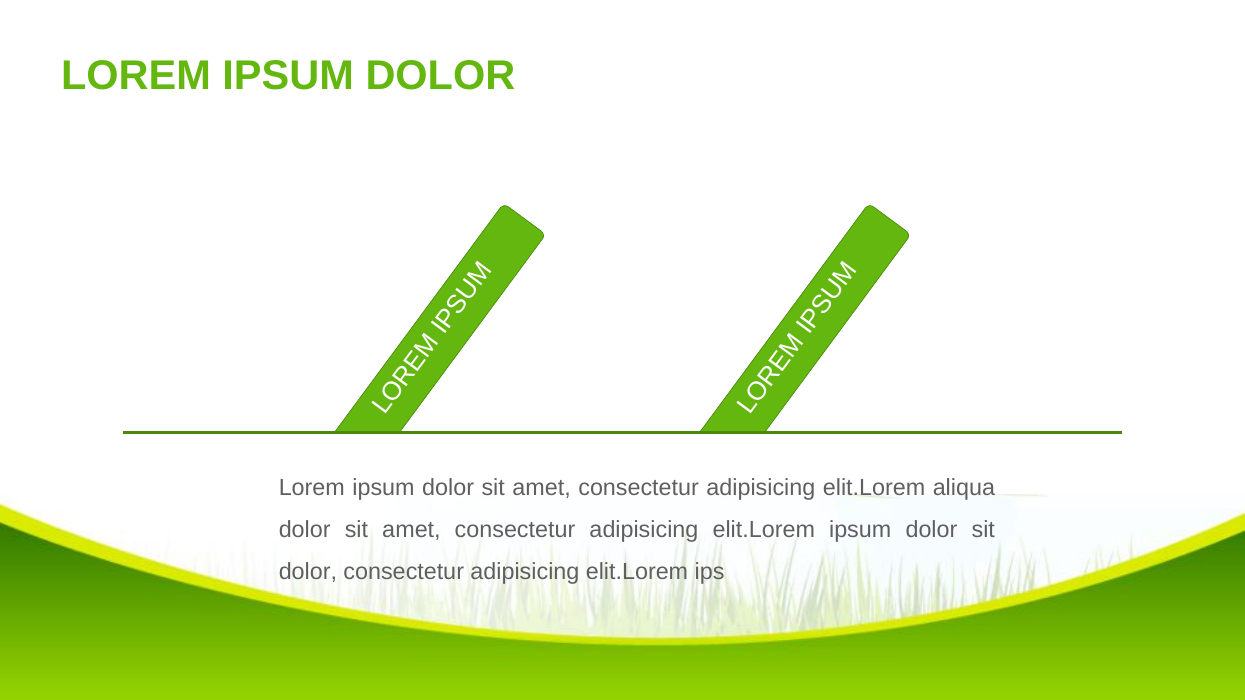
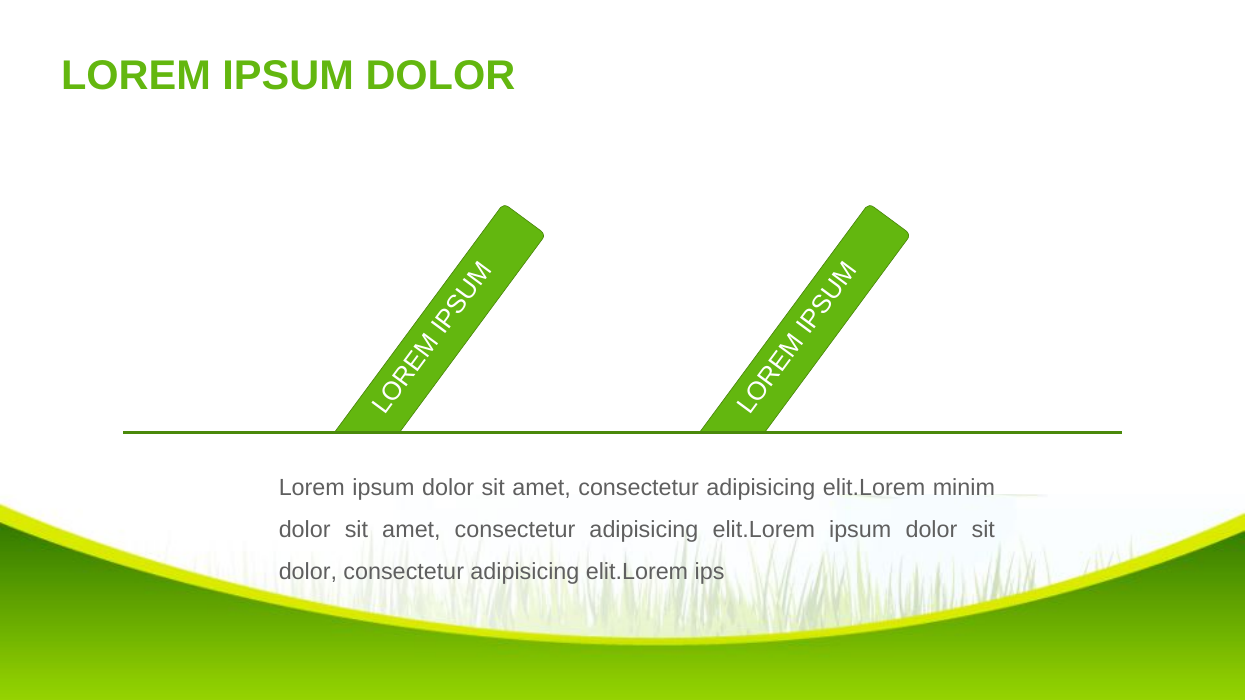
aliqua: aliqua -> minim (964, 488)
